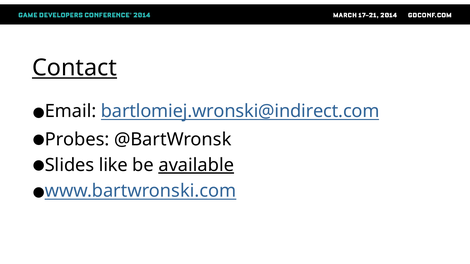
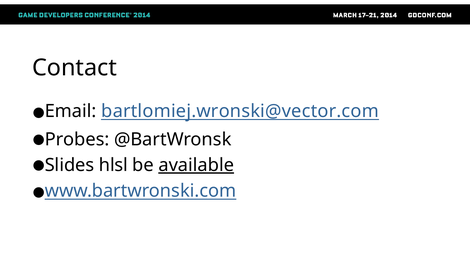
Contact underline: present -> none (75, 68)
bartlomiej.wronski@indirect.com: bartlomiej.wronski@indirect.com -> bartlomiej.wronski@vector.com (240, 111)
like: like -> hlsl (113, 165)
